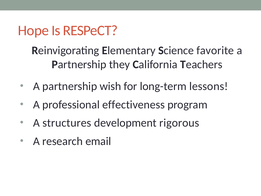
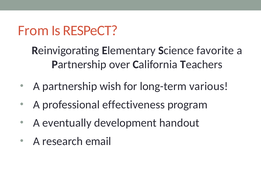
Hope: Hope -> From (33, 30)
they: they -> over (120, 64)
lessons: lessons -> various (209, 86)
structures: structures -> eventually (67, 123)
rigorous: rigorous -> handout (179, 123)
